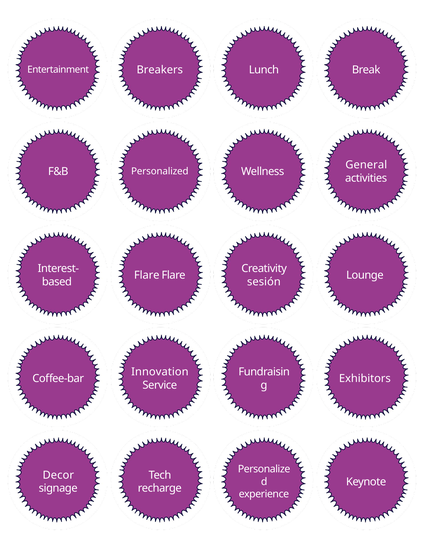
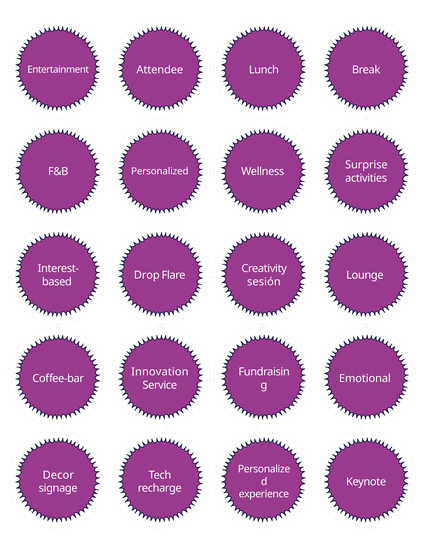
Breakers: Breakers -> Attendee (160, 70)
General: General -> Surprise (366, 165)
Flare: Flare -> Drop (147, 275)
Exhibitors: Exhibitors -> Emotional (365, 378)
